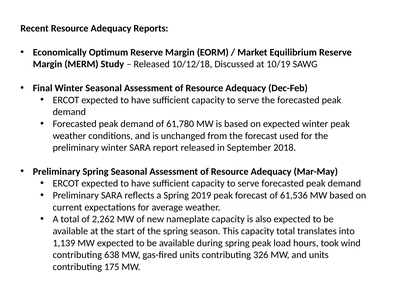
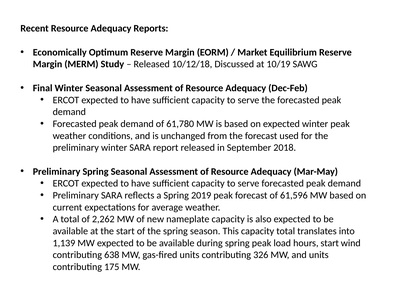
61,536: 61,536 -> 61,596 (294, 195)
hours took: took -> start (330, 243)
